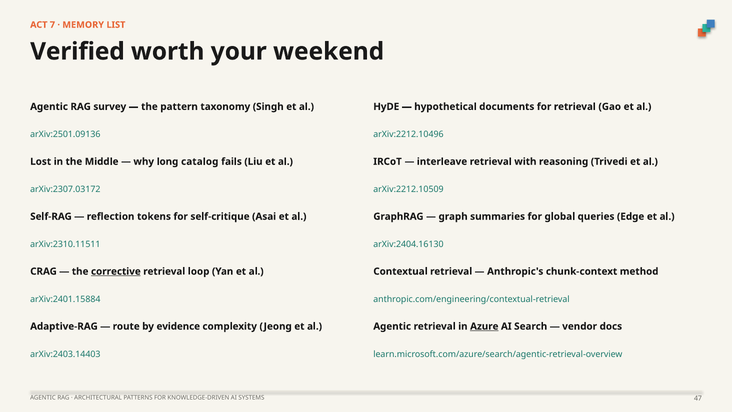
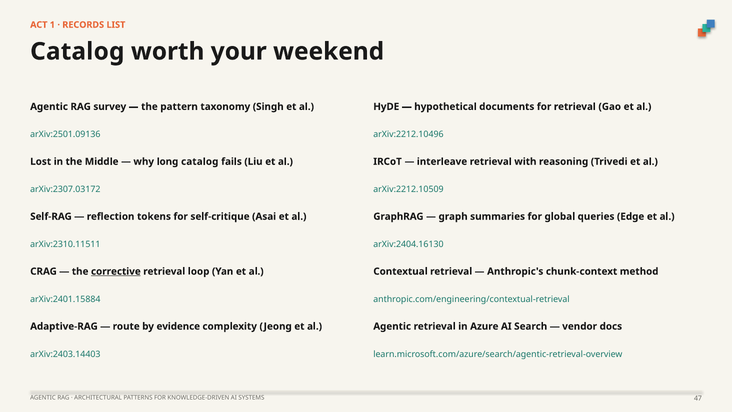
7: 7 -> 1 (52, 25)
MEMORY: MEMORY -> RECORDS (83, 25)
Verified: Verified -> Catalog (77, 51)
Azure underline: present -> none (484, 326)
